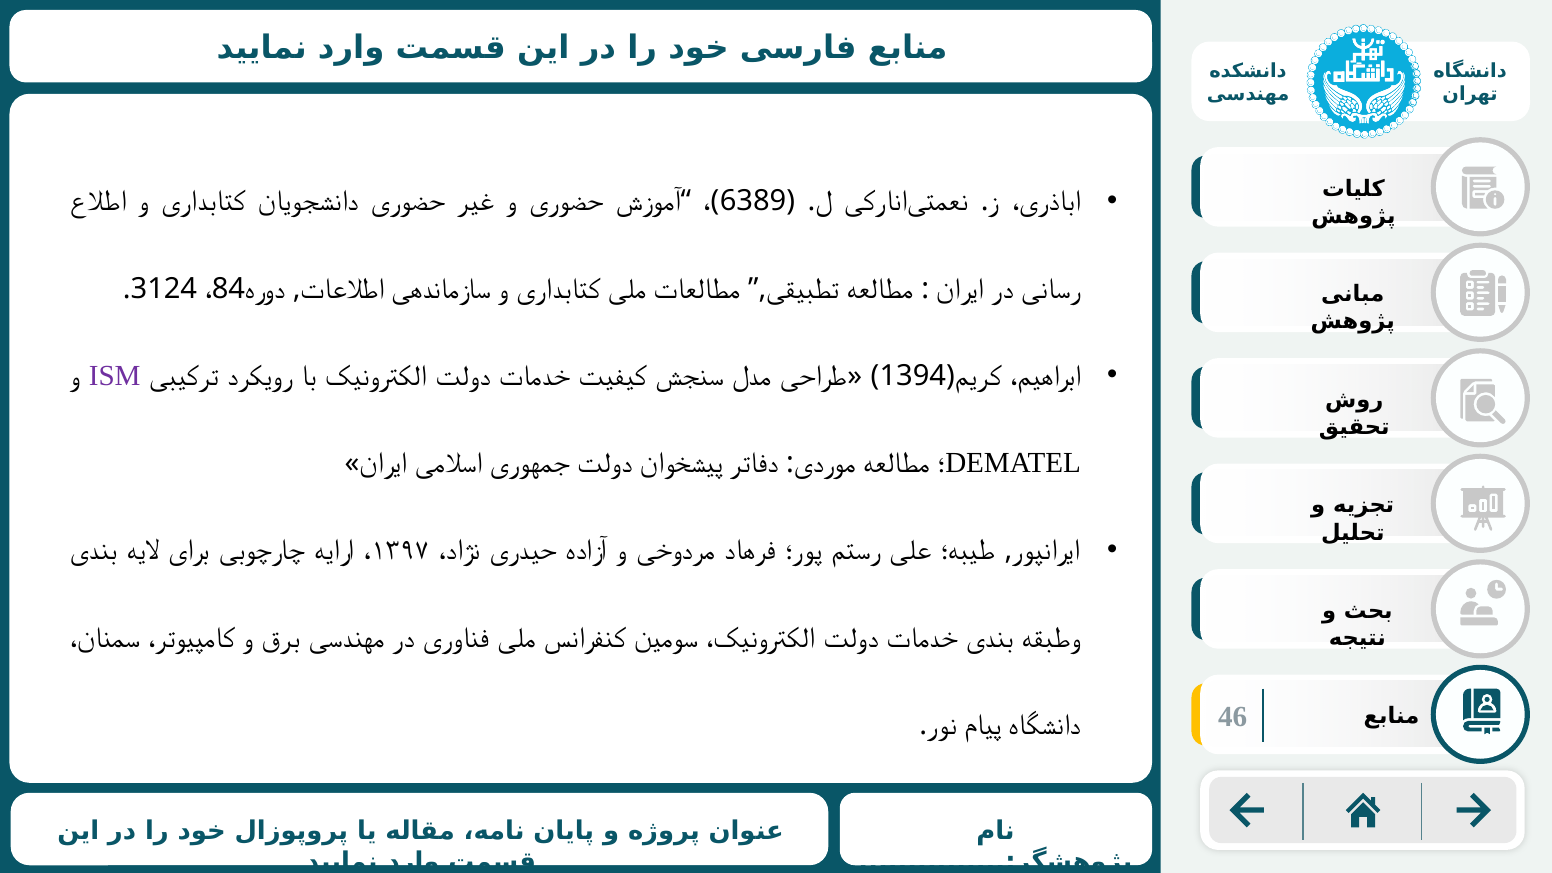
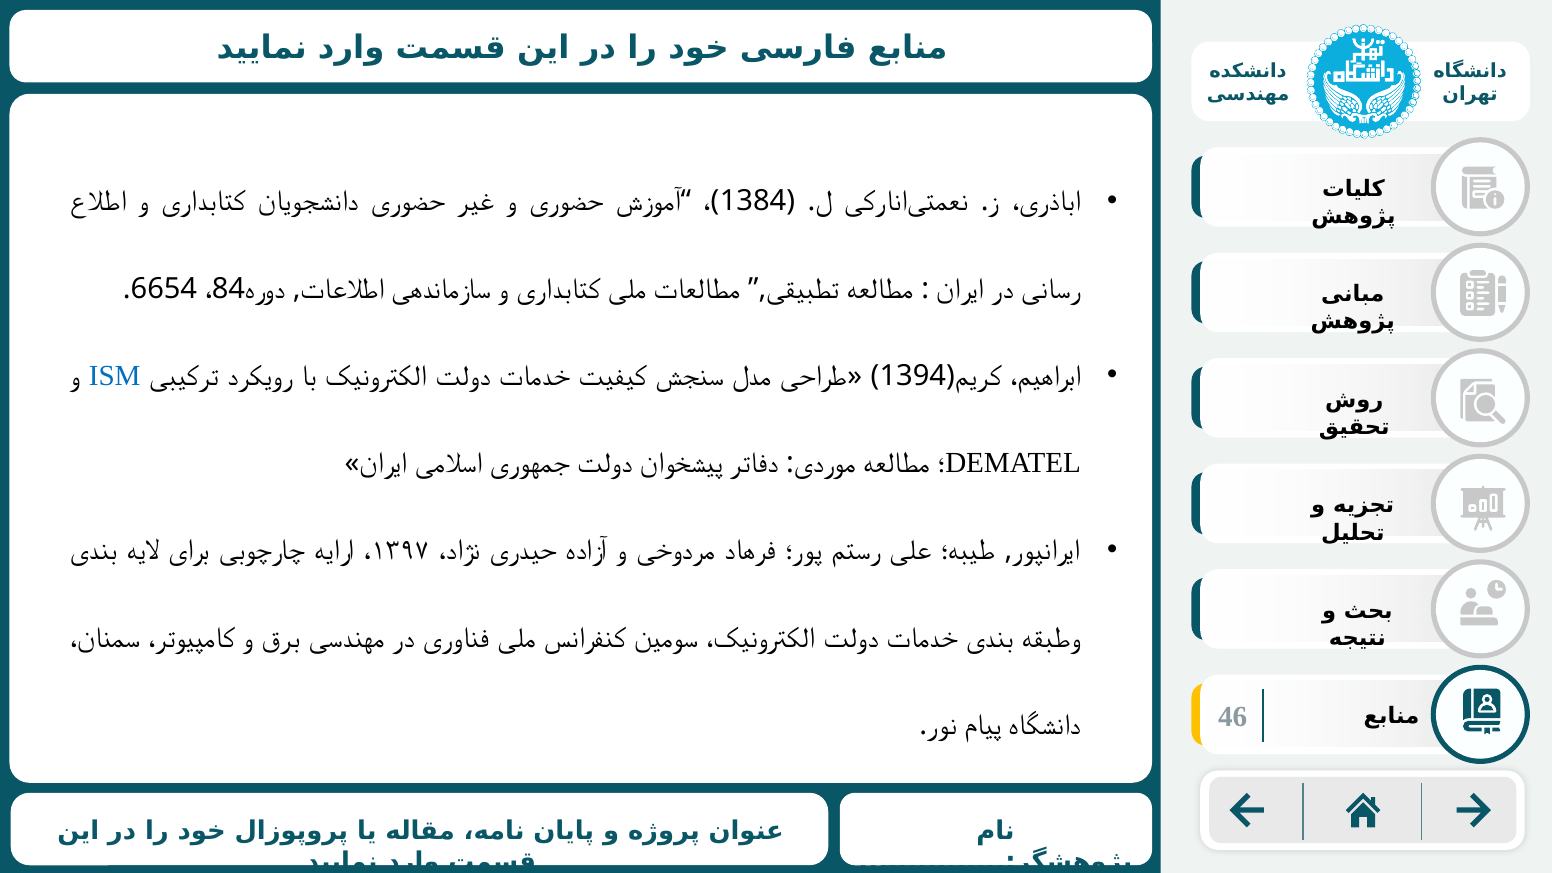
6389: 6389 -> 1384 (753, 201)
3124: 3124 -> 6654 (164, 288)
ISM colour: purple -> blue (115, 376)
